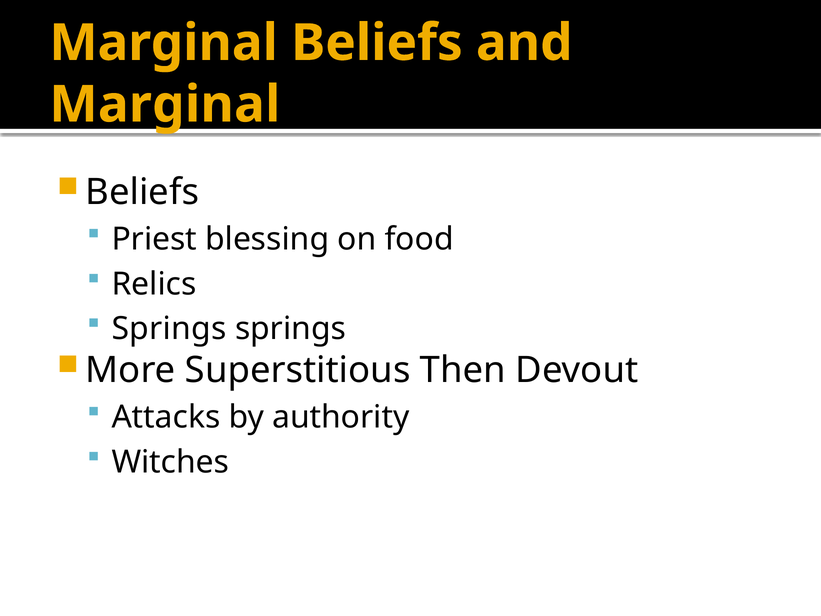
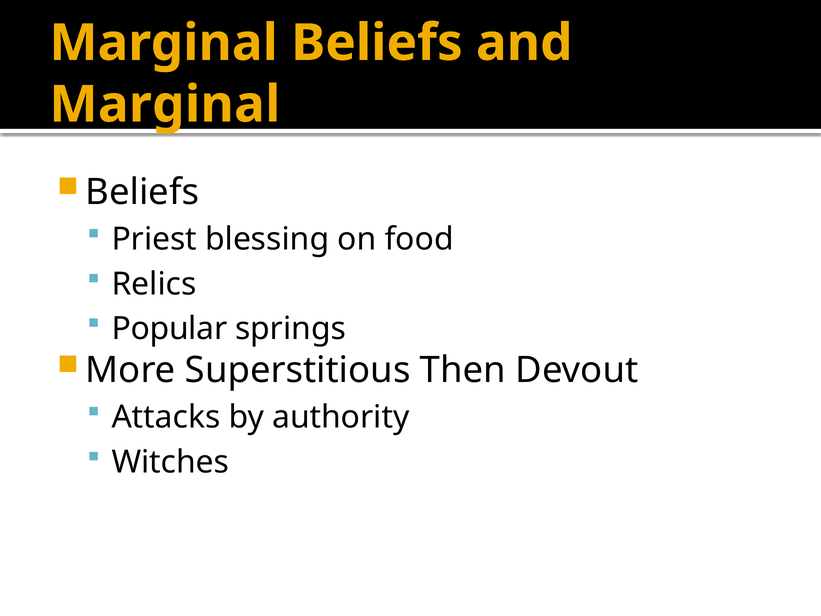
Springs: Springs -> Popular (169, 329)
